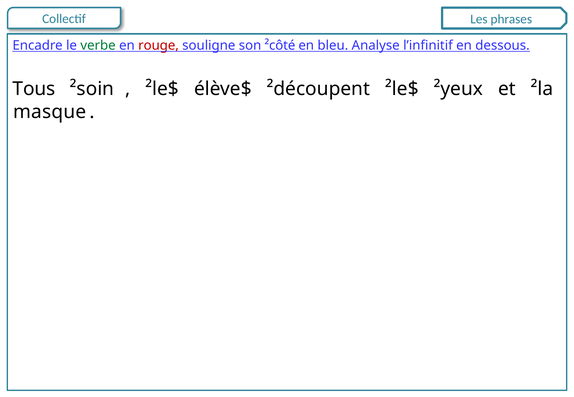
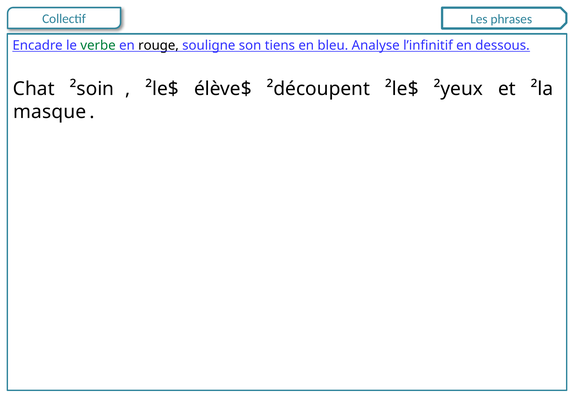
rouge colour: red -> black (159, 45)
²côté: ²côté -> tiens (280, 45)
Tous: Tous -> Chat (34, 89)
